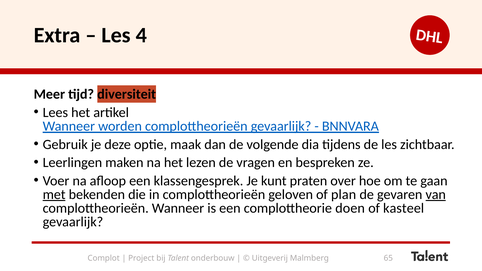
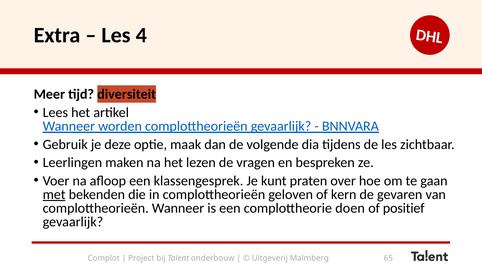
plan: plan -> kern (344, 195)
van underline: present -> none (436, 195)
kasteel: kasteel -> positief (404, 208)
